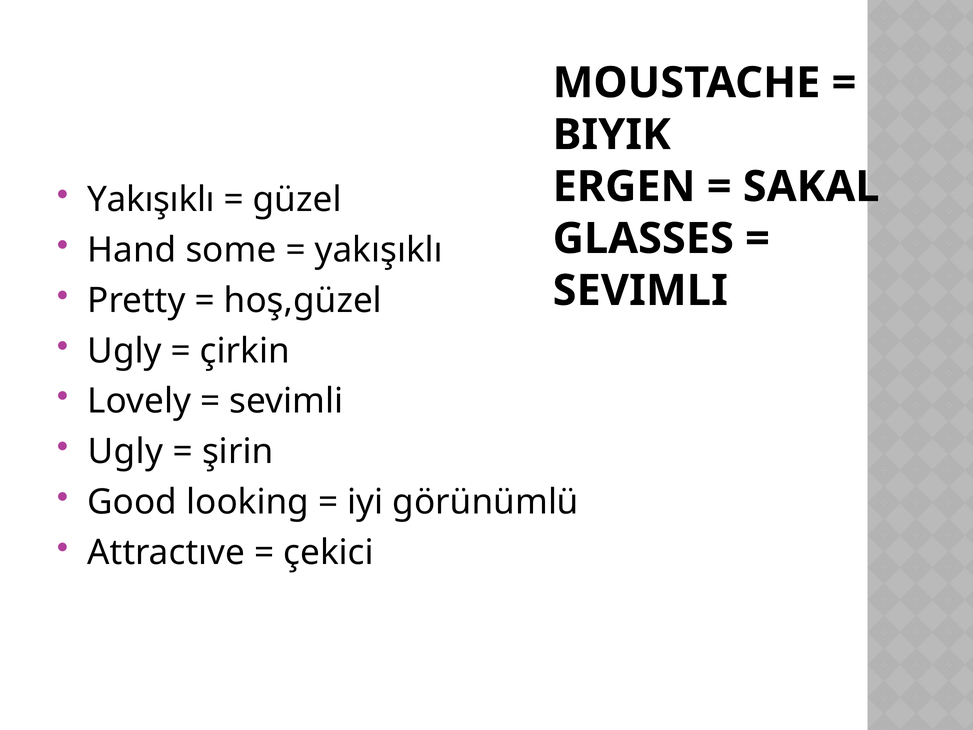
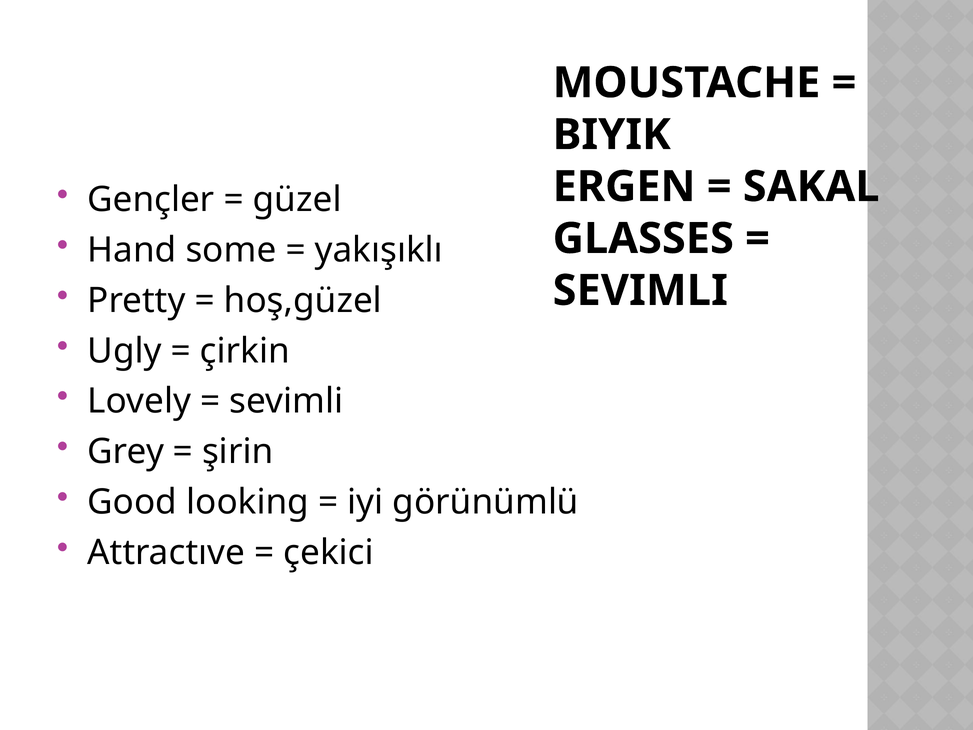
Yakışıklı: Yakışıklı -> Gençler (151, 200)
Ugly: Ugly -> Grey (126, 452)
